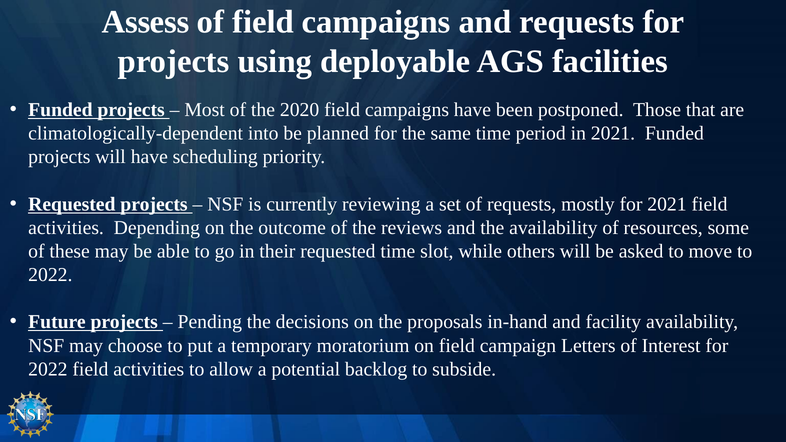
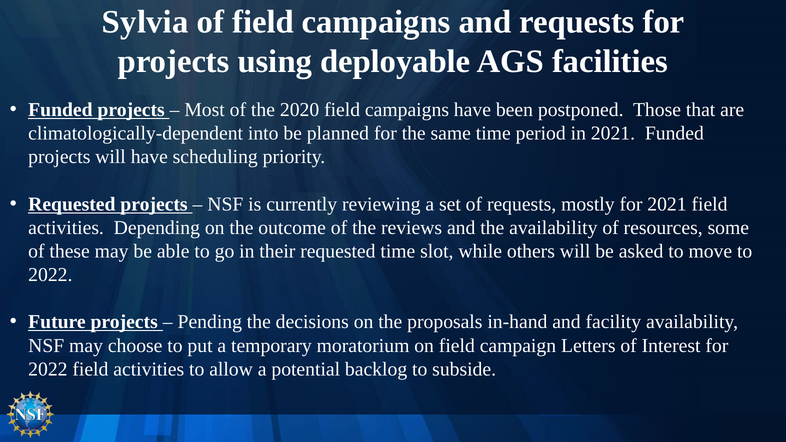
Assess: Assess -> Sylvia (145, 22)
